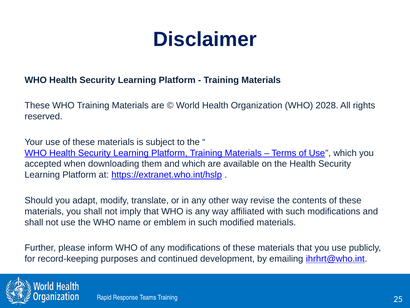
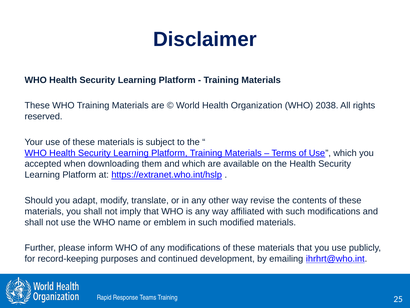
2028: 2028 -> 2038 (327, 105)
